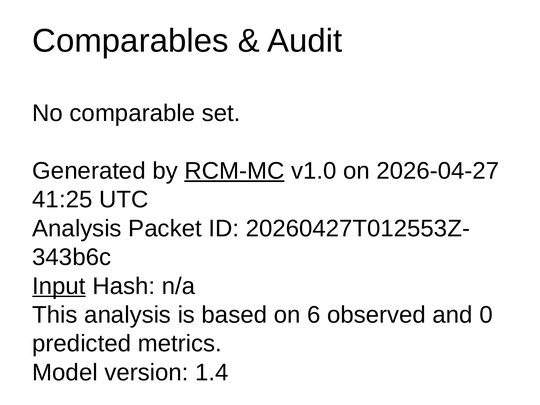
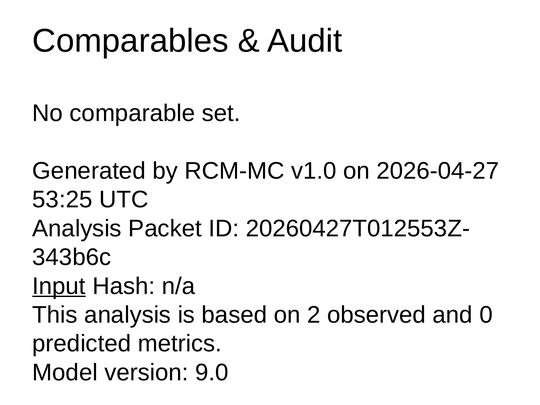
RCM-MC underline: present -> none (234, 171)
41:25: 41:25 -> 53:25 (62, 200)
6: 6 -> 2 (314, 315)
1.4: 1.4 -> 9.0 (212, 373)
